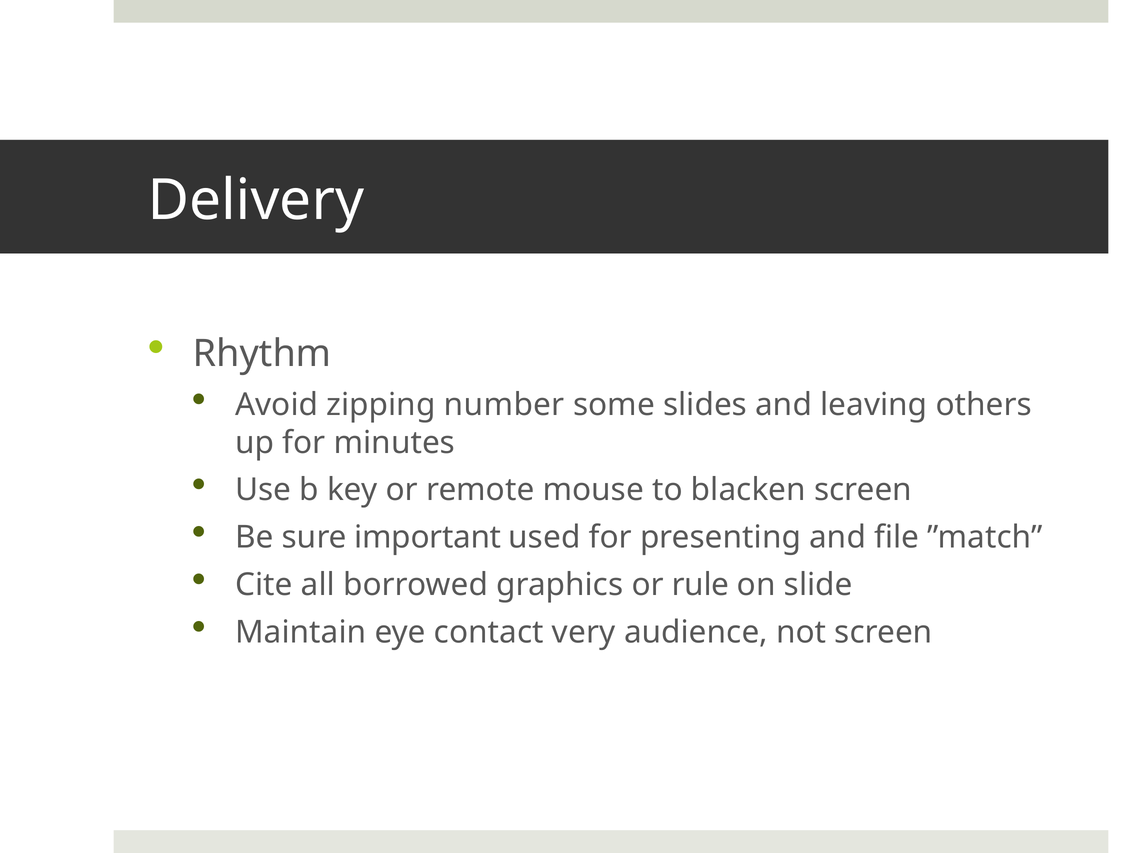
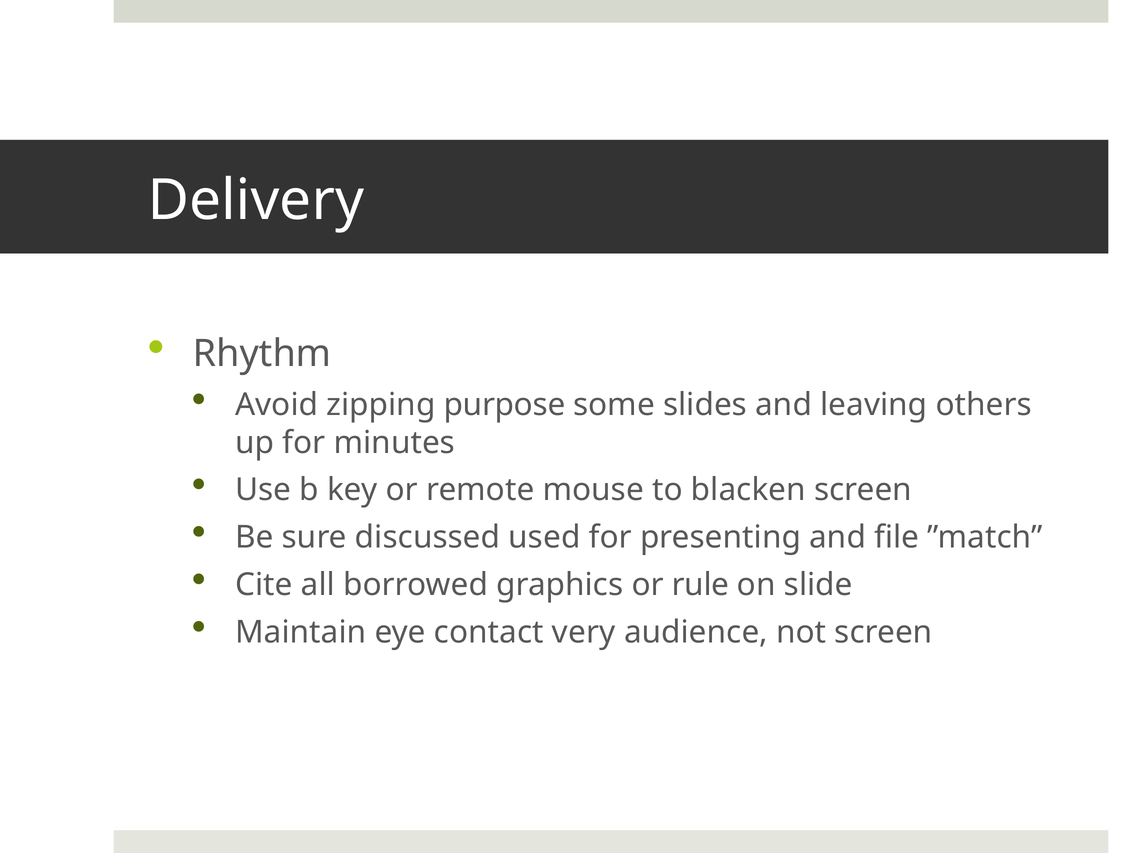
number: number -> purpose (505, 405)
important: important -> discussed (428, 537)
